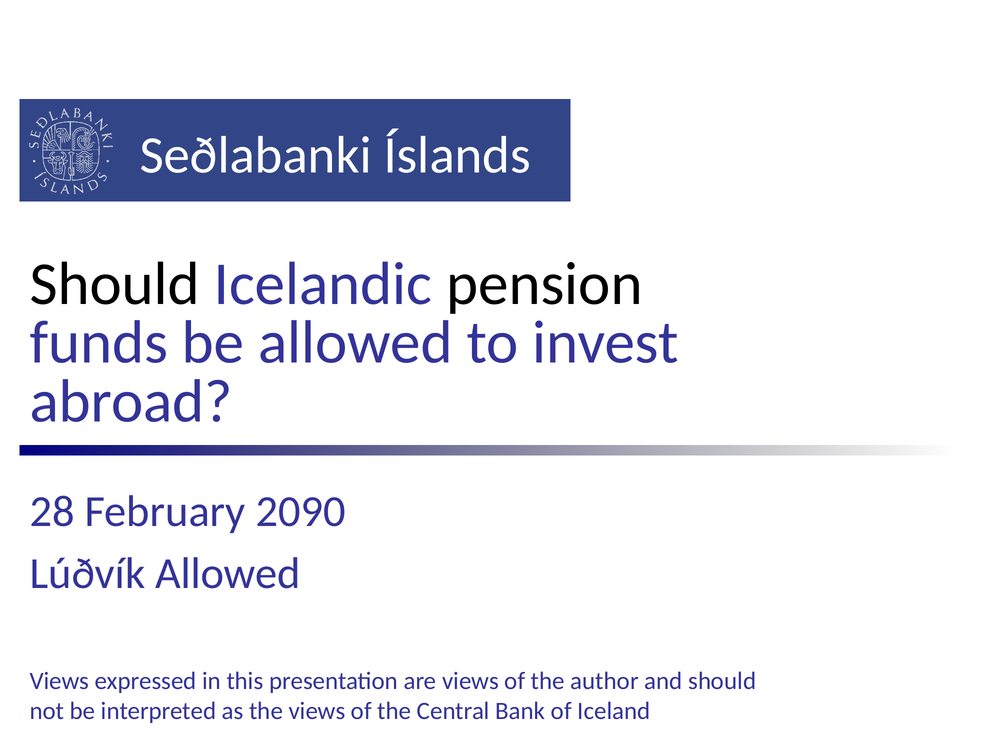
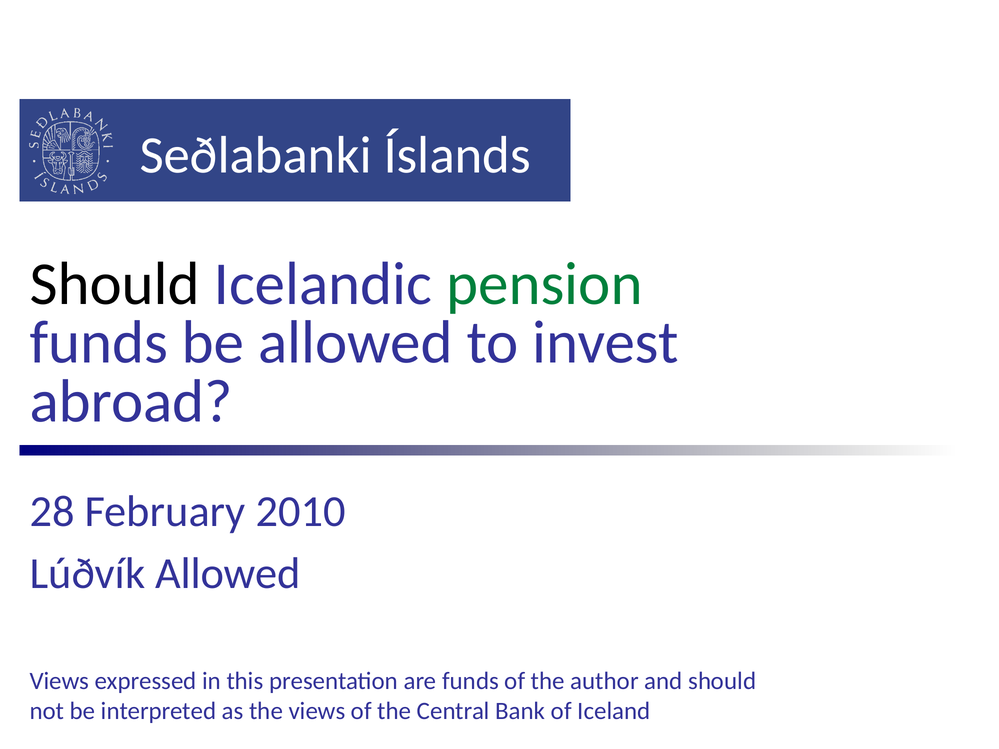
pension colour: black -> green (544, 284)
2090: 2090 -> 2010 (301, 512)
are views: views -> funds (471, 681)
